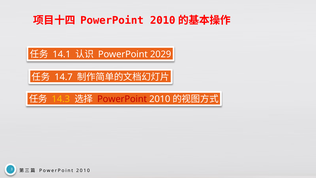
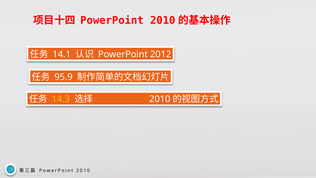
2029: 2029 -> 2012 (161, 54)
14.7: 14.7 -> 95.9 (64, 77)
PowerPoint colour: red -> orange (122, 99)
